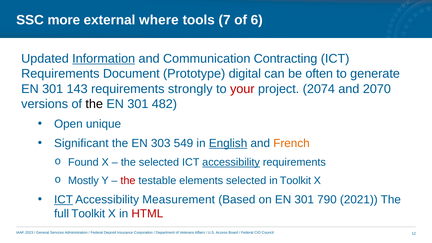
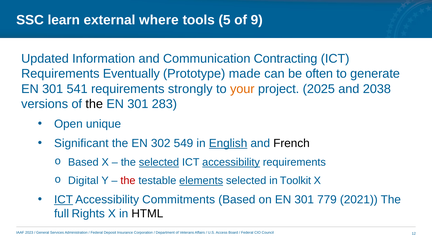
more: more -> learn (64, 20)
7: 7 -> 5 (225, 20)
6: 6 -> 9 (257, 20)
Information underline: present -> none (104, 59)
Document: Document -> Eventually (131, 74)
digital: digital -> made (245, 74)
143: 143 -> 541 (77, 89)
your colour: red -> orange (242, 89)
2074: 2074 -> 2025 (319, 89)
2070: 2070 -> 2038 (377, 89)
482: 482 -> 283 (164, 104)
303: 303 -> 302 (161, 143)
French colour: orange -> black (291, 143)
Found: Found -> Based (83, 162)
selected underline: none -> present (159, 162)
Mostly: Mostly -> Digital (83, 181)
elements underline: none -> present (201, 181)
Measurement: Measurement -> Commitments (179, 200)
790: 790 -> 779 (327, 200)
full Toolkit: Toolkit -> Rights (88, 214)
HTML colour: red -> black (147, 214)
